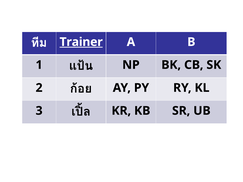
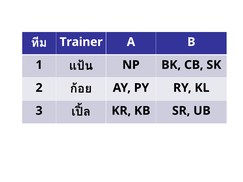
Trainer underline: present -> none (81, 42)
